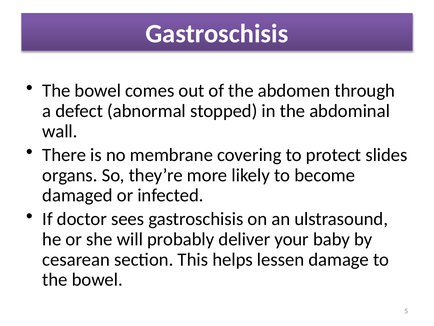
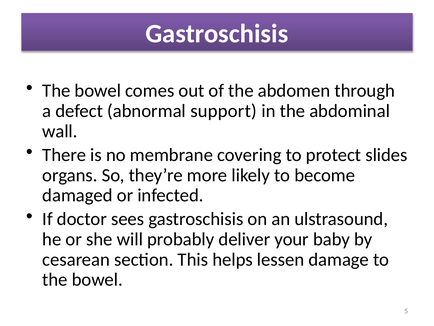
stopped: stopped -> support (224, 111)
